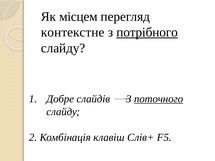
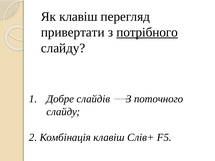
Як місцем: місцем -> клавіш (78, 17)
контекстне: контекстне -> привертати (73, 32)
поточного underline: present -> none (159, 99)
